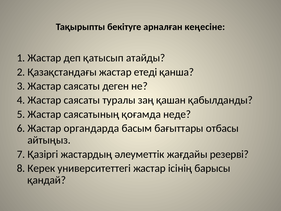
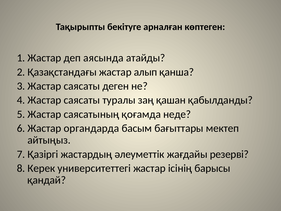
кеңесіне: кеңесіне -> көптеген (205, 27)
қатысып: қатысып -> аясында (103, 58)
етеді: етеді -> алып (146, 72)
отбасы: отбасы -> мектеп (222, 128)
